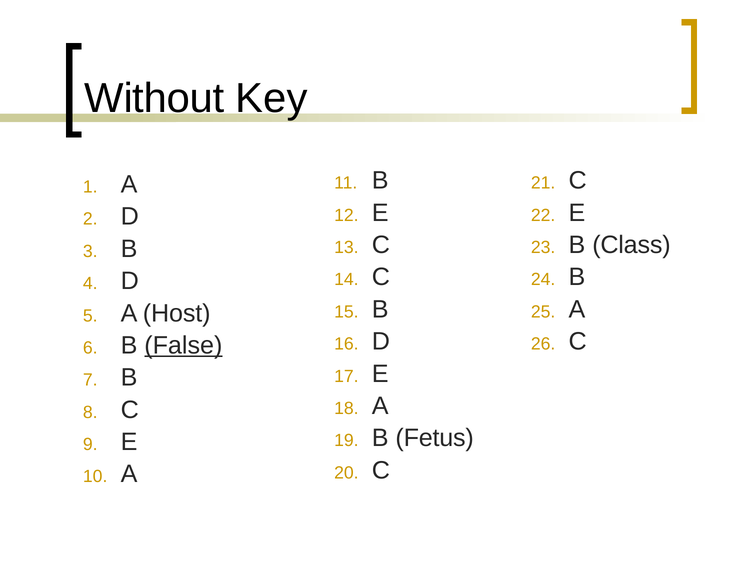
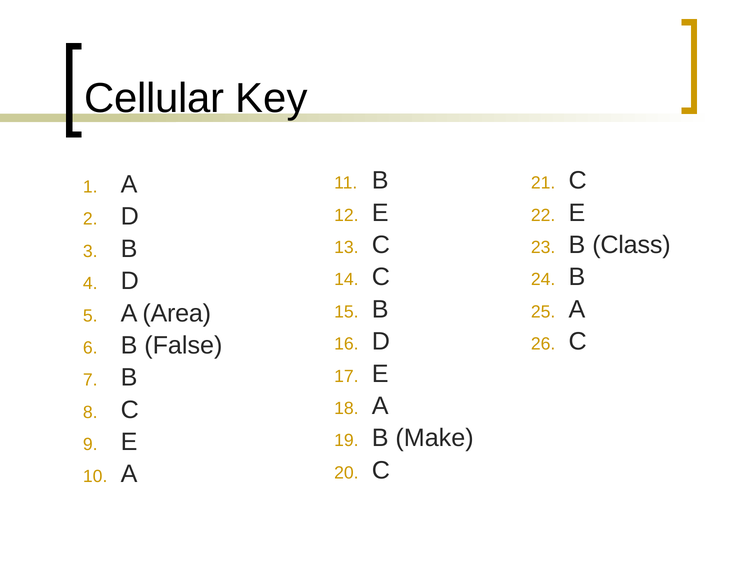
Without: Without -> Cellular (154, 99)
Host: Host -> Area (177, 313)
False underline: present -> none (183, 345)
Fetus: Fetus -> Make (435, 438)
